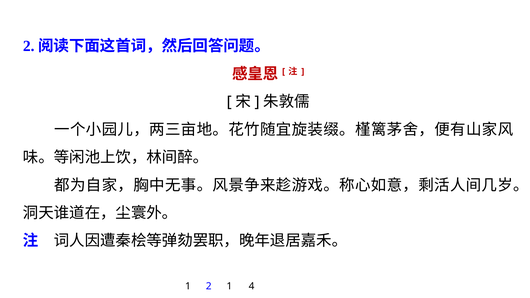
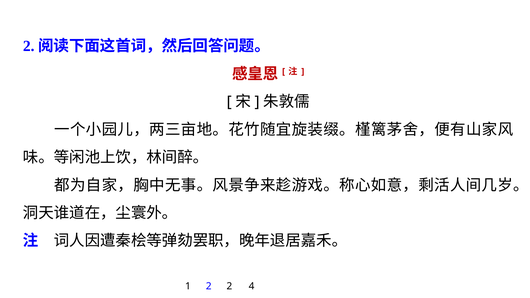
2 1: 1 -> 2 (229, 287)
